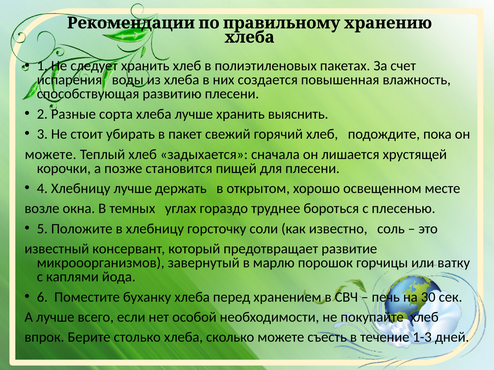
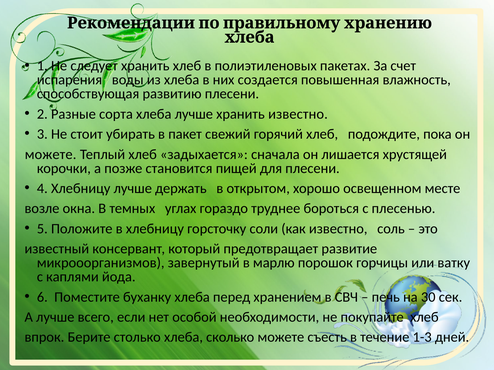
хранить выяснить: выяснить -> известно (298, 114)
